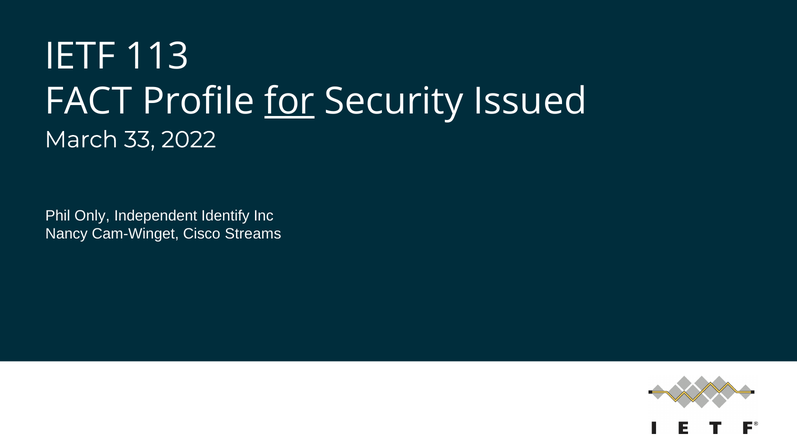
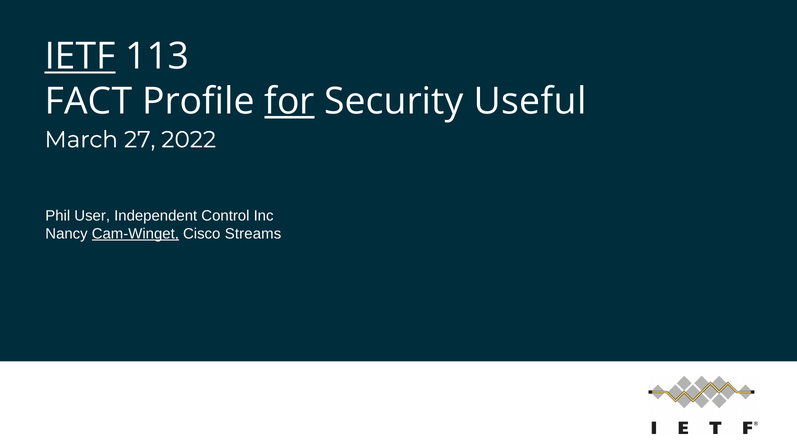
IETF underline: none -> present (80, 56)
Issued: Issued -> Useful (530, 101)
33: 33 -> 27 (140, 140)
Only: Only -> User (92, 216)
Identify: Identify -> Control (225, 216)
Cam-Winget underline: none -> present (135, 234)
